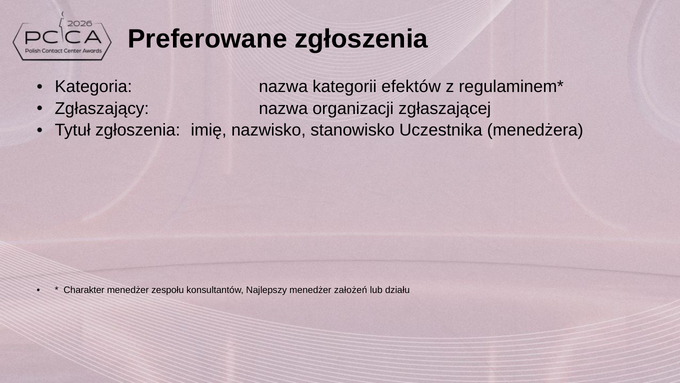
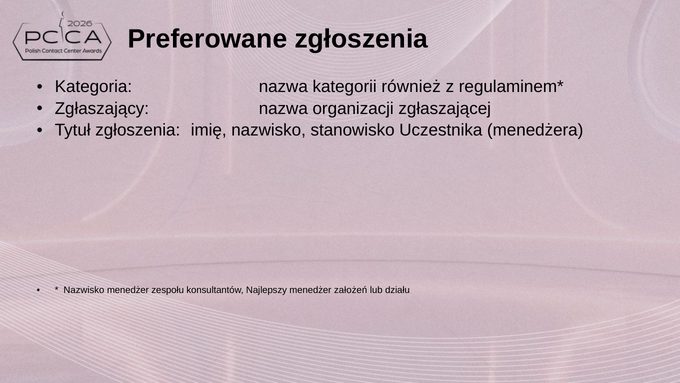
efektów: efektów -> również (411, 86)
Charakter: Charakter -> Nazwisko (84, 290)
